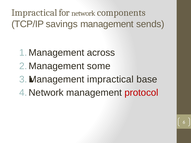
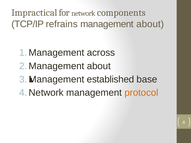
savings: savings -> refrains (62, 24)
management sends: sends -> about (150, 24)
some: some -> about (99, 66)
impractical: impractical -> established (110, 79)
protocol colour: red -> orange (141, 93)
